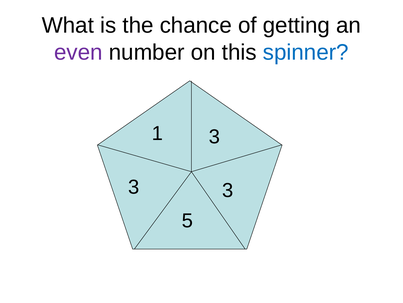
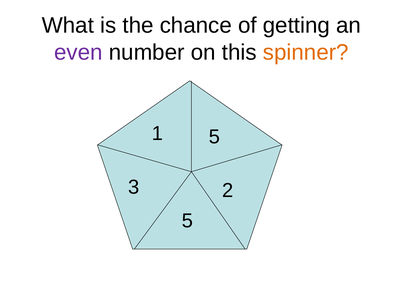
spinner colour: blue -> orange (306, 52)
1 3: 3 -> 5 (214, 136)
3: 3 -> 2 (228, 190)
